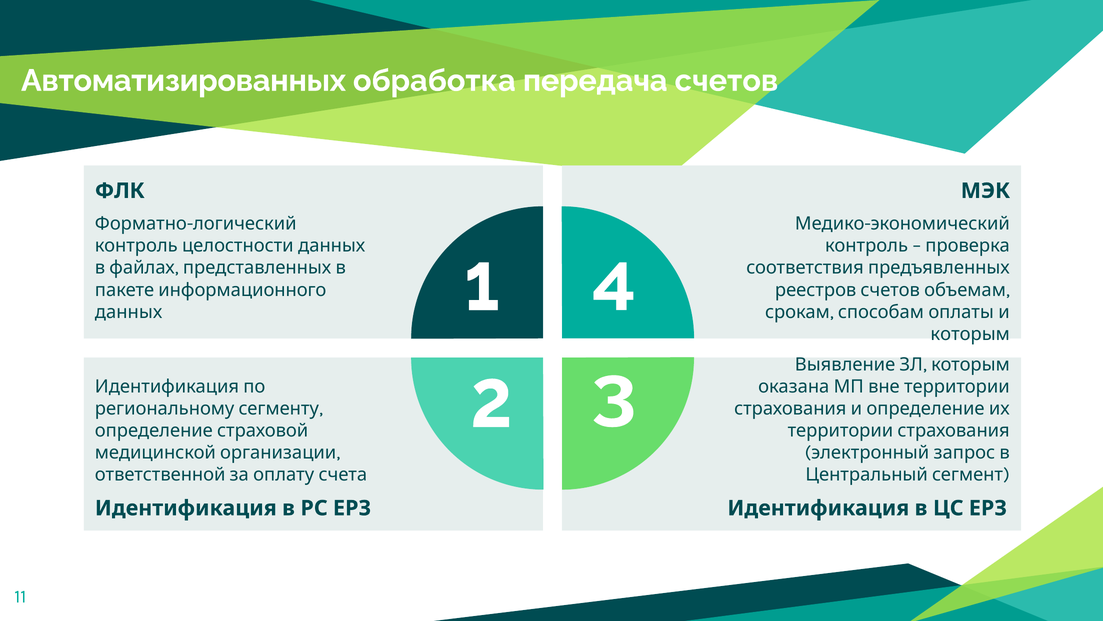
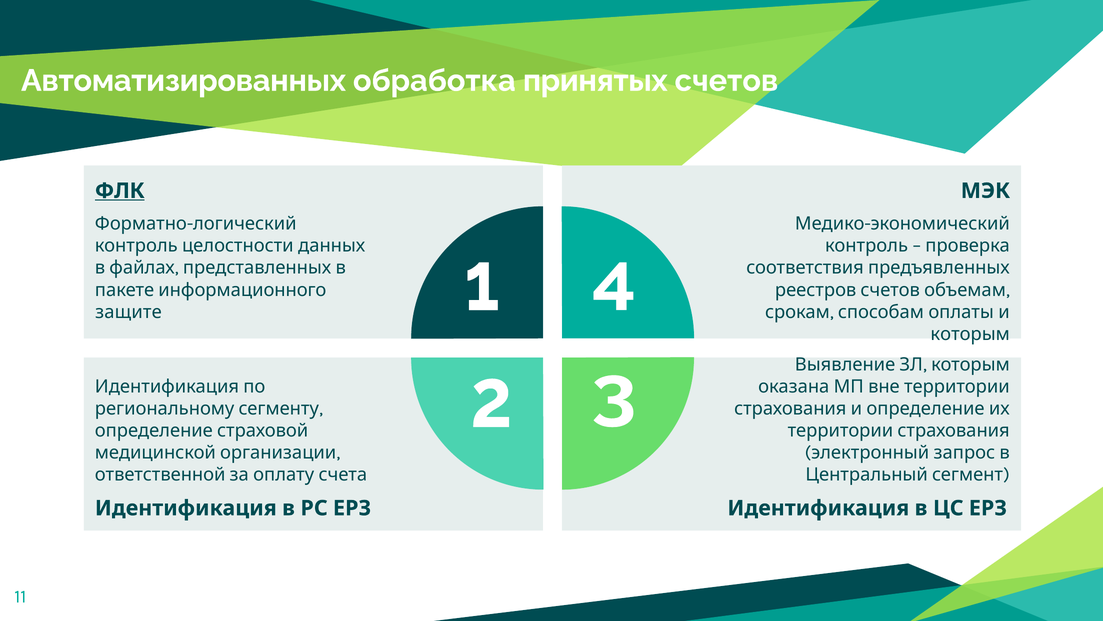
передача: передача -> принятых (595, 81)
ФЛК underline: none -> present (120, 191)
данных: данных -> защите (128, 312)
